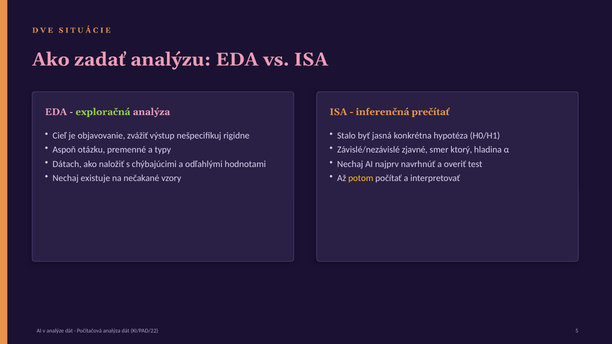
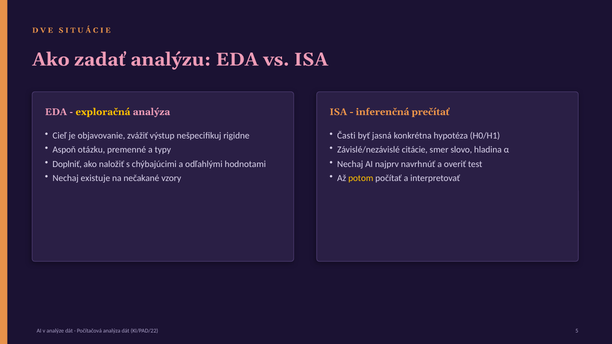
exploračná colour: light green -> yellow (103, 112)
Stalo: Stalo -> Časti (346, 136)
zjavné: zjavné -> citácie (415, 150)
ktorý: ktorý -> slovo (461, 150)
Dátach: Dátach -> Doplniť (67, 164)
